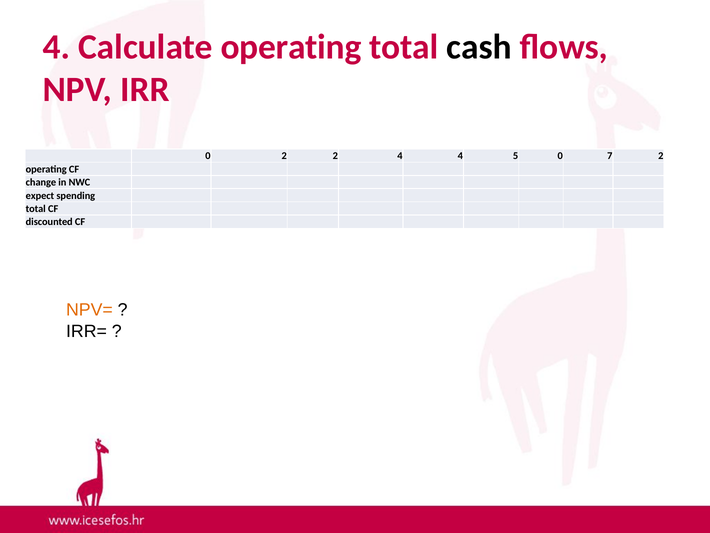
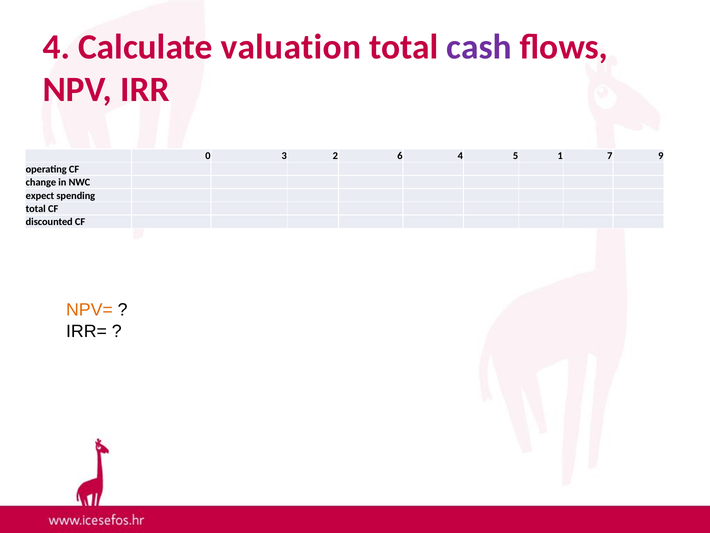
Calculate operating: operating -> valuation (291, 47)
cash colour: black -> purple (479, 47)
0 2: 2 -> 3 (284, 156)
2 4: 4 -> 6 (400, 156)
5 0: 0 -> 1 (560, 156)
7 2: 2 -> 9 (661, 156)
